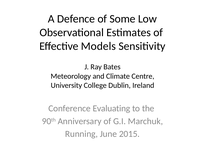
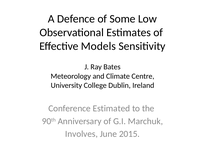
Evaluating: Evaluating -> Estimated (111, 108)
Running: Running -> Involves (81, 134)
